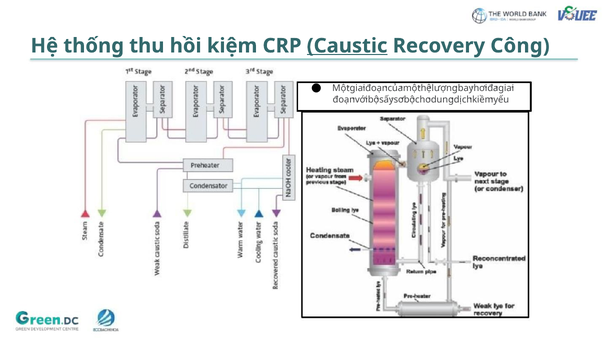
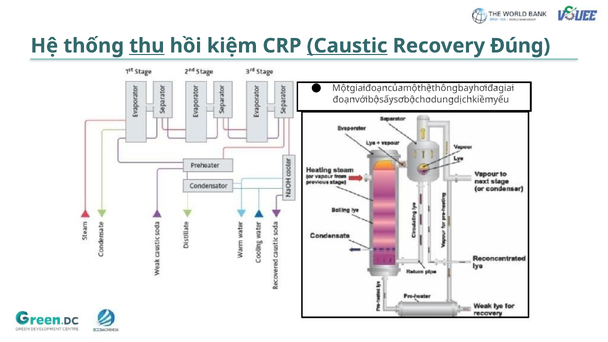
thu underline: none -> present (147, 46)
Công: Công -> Đúng (520, 46)
lượng: lượng -> thông (445, 88)
